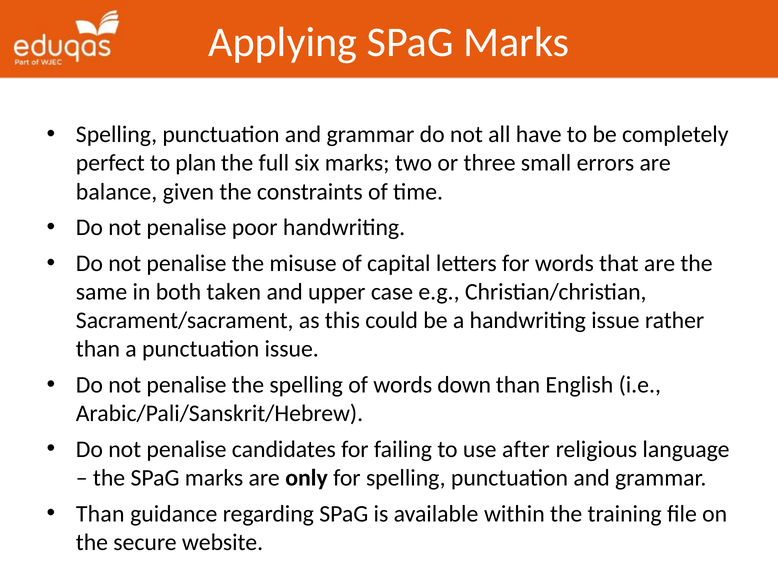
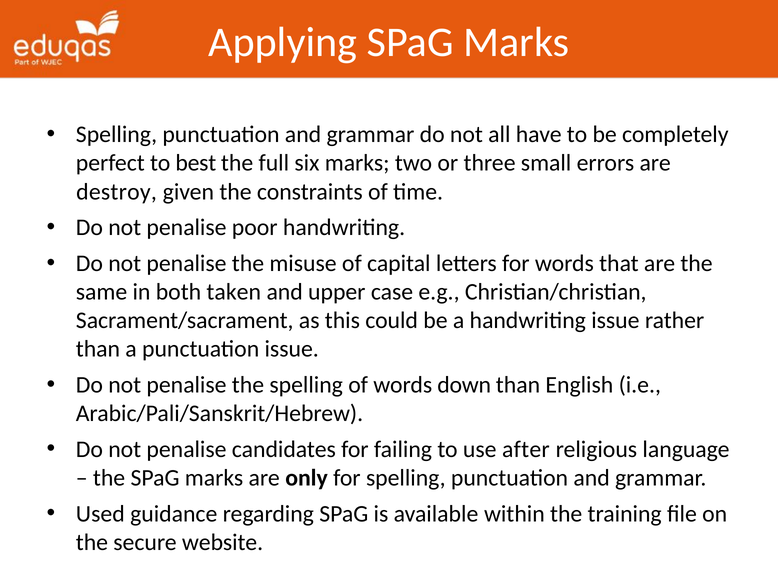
plan: plan -> best (196, 163)
balance: balance -> destroy (116, 191)
Than: Than -> Used (100, 513)
